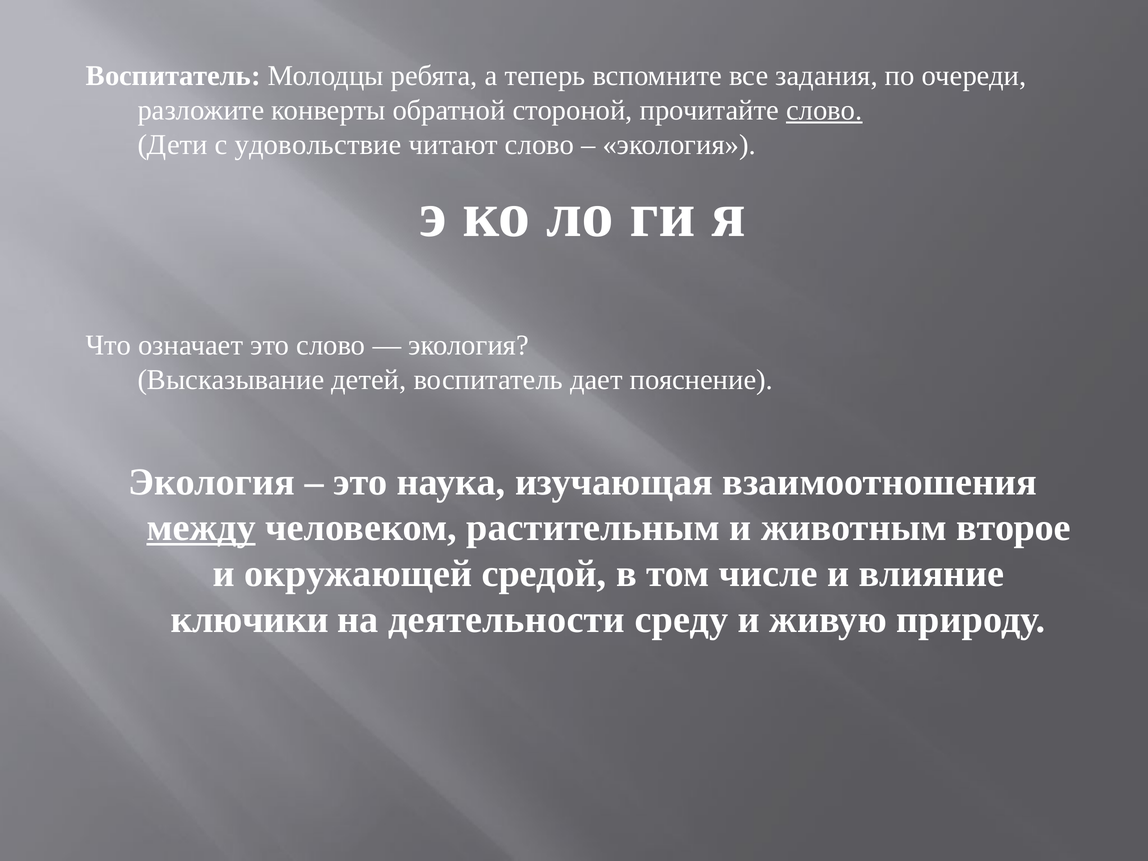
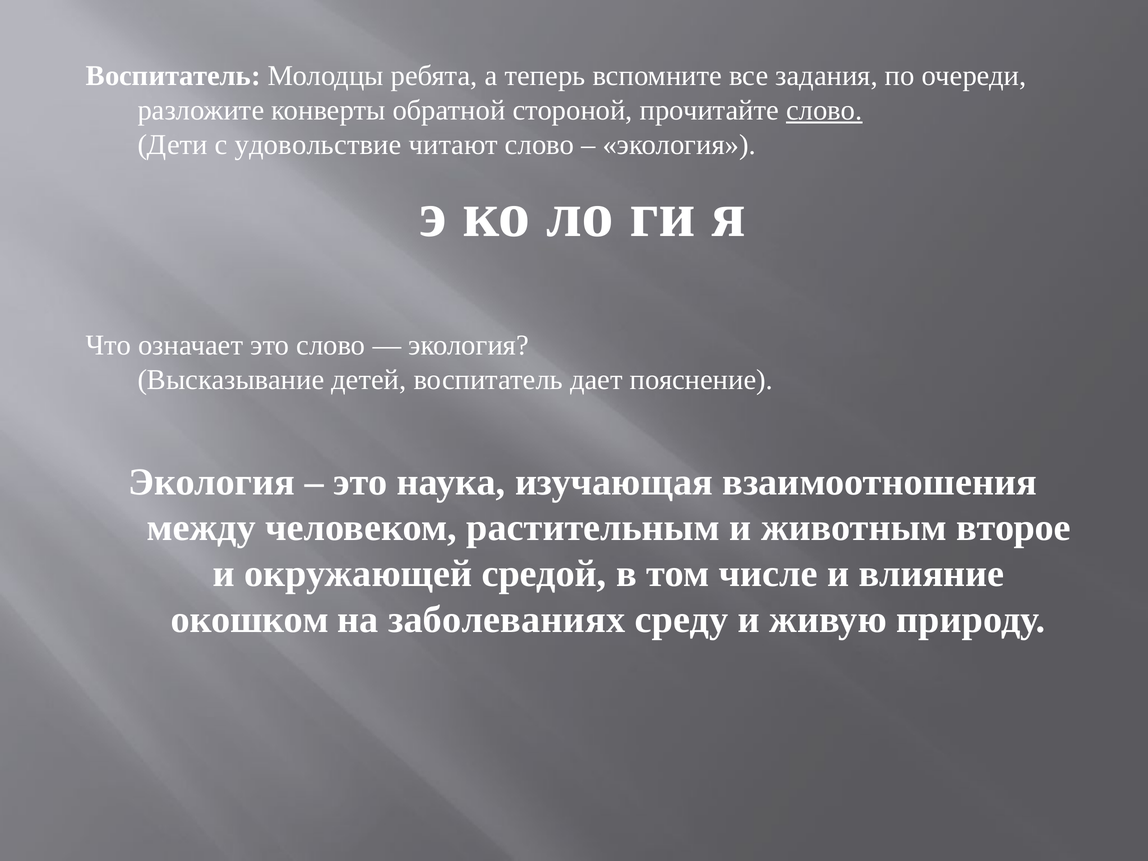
между underline: present -> none (201, 528)
ключики: ключики -> окошком (250, 620)
деятельности: деятельности -> заболеваниях (507, 620)
